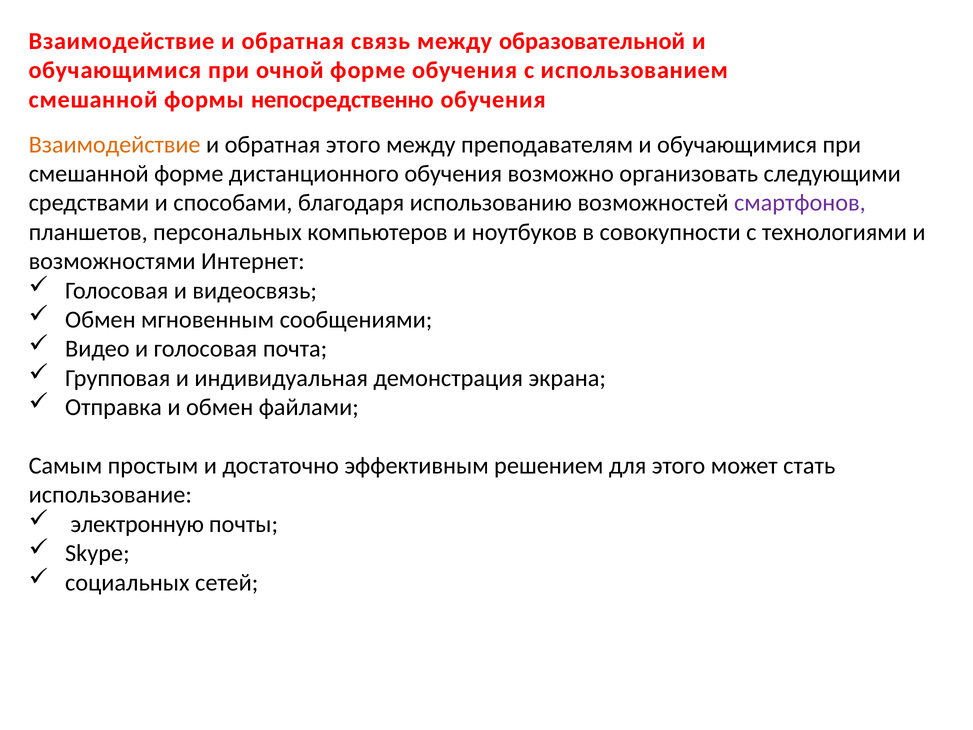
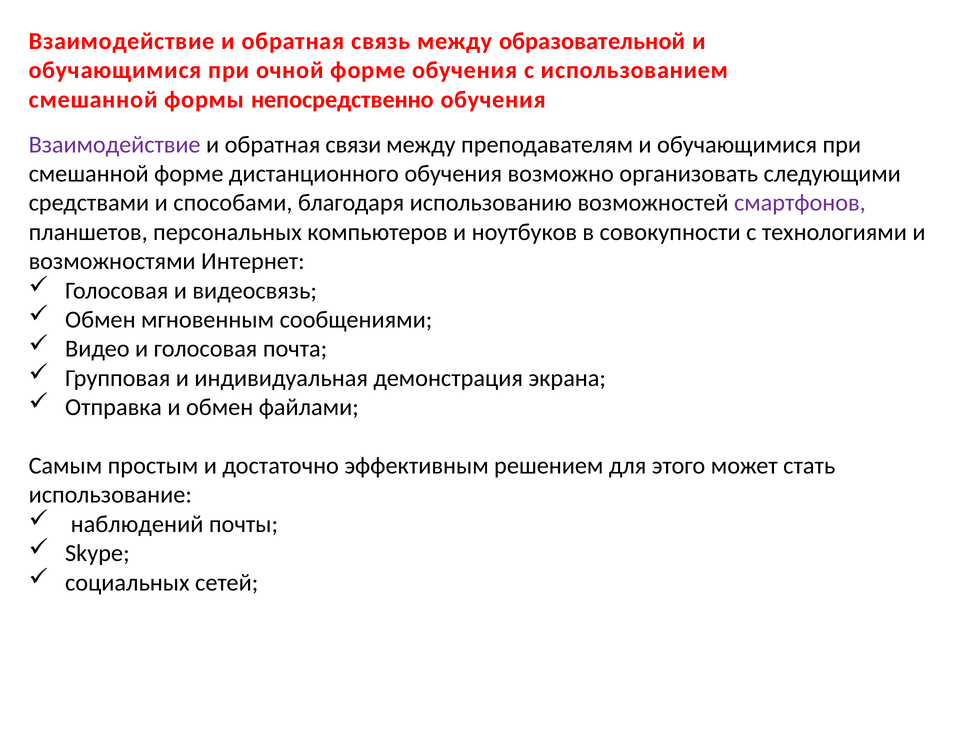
Взаимодействие colour: orange -> purple (115, 145)
обратная этого: этого -> связи (353, 145)
электронную: электронную -> наблюдений (137, 524)
